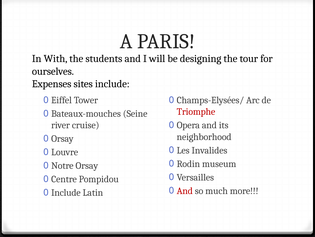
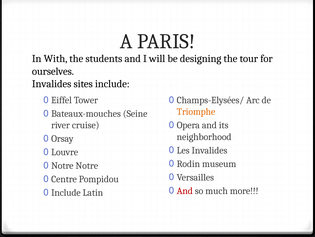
Expenses: Expenses -> Invalides (52, 84)
Triomphe colour: red -> orange (196, 111)
Notre Orsay: Orsay -> Notre (87, 165)
